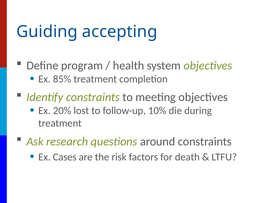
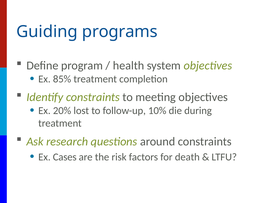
accepting: accepting -> programs (120, 32)
